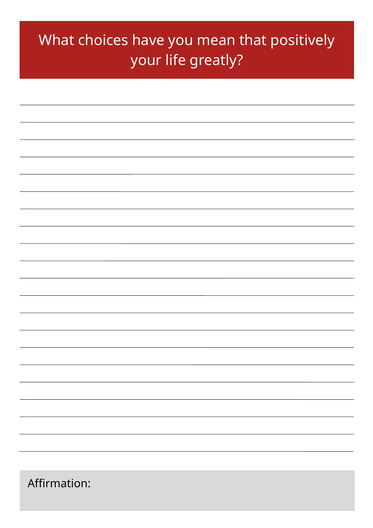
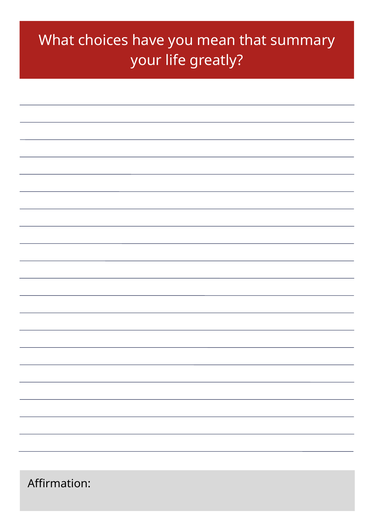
positively: positively -> summary (303, 40)
